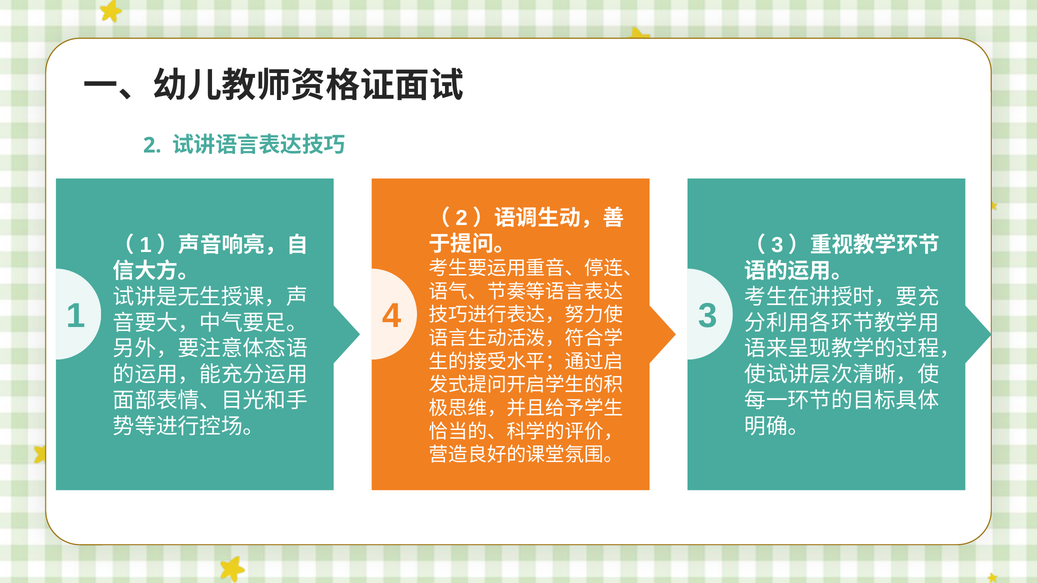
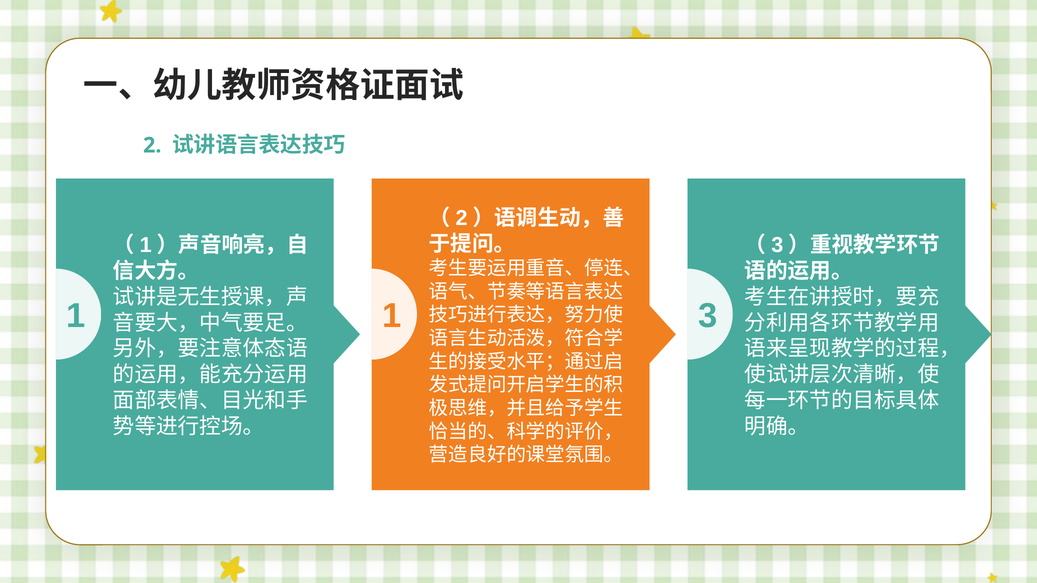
1 4: 4 -> 1 (392, 316)
